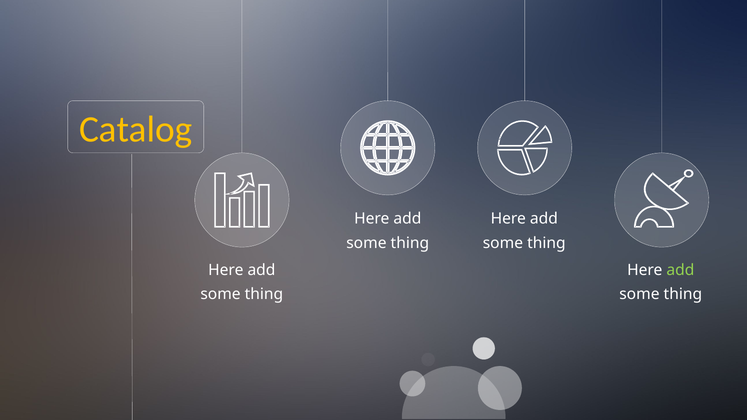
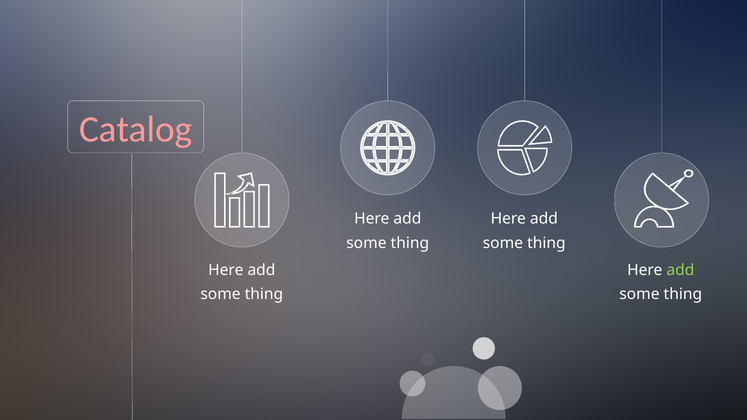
Catalog colour: yellow -> pink (136, 129)
